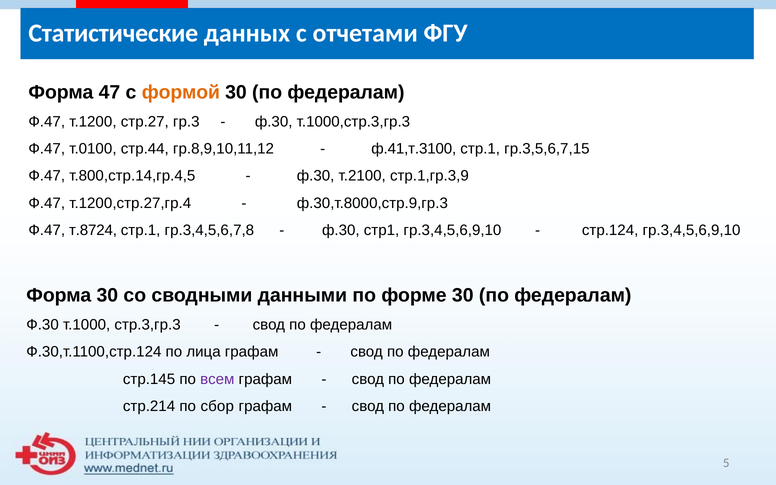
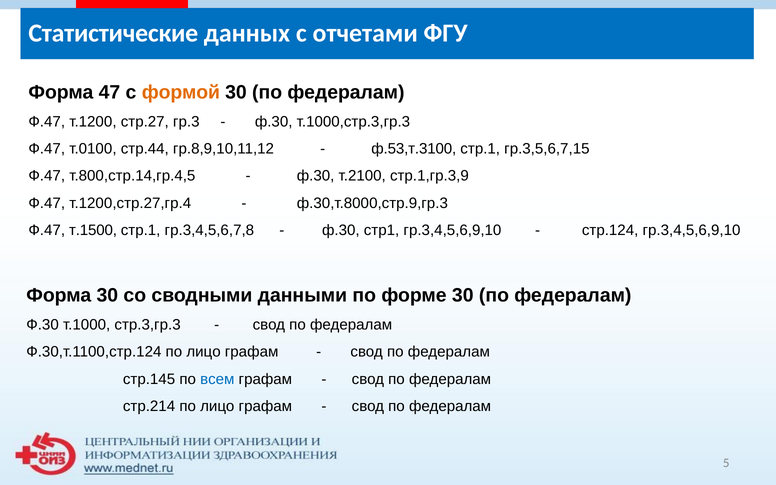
ф.41,т.3100: ф.41,т.3100 -> ф.53,т.3100 (414, 149)
т.8724: т.8724 -> т.1500 (93, 230)
Ф.30,т.1100,стр.124 по лица: лица -> лицо (204, 352)
всем colour: purple -> blue (217, 379)
стр.214 по сбор: сбор -> лицо (217, 406)
